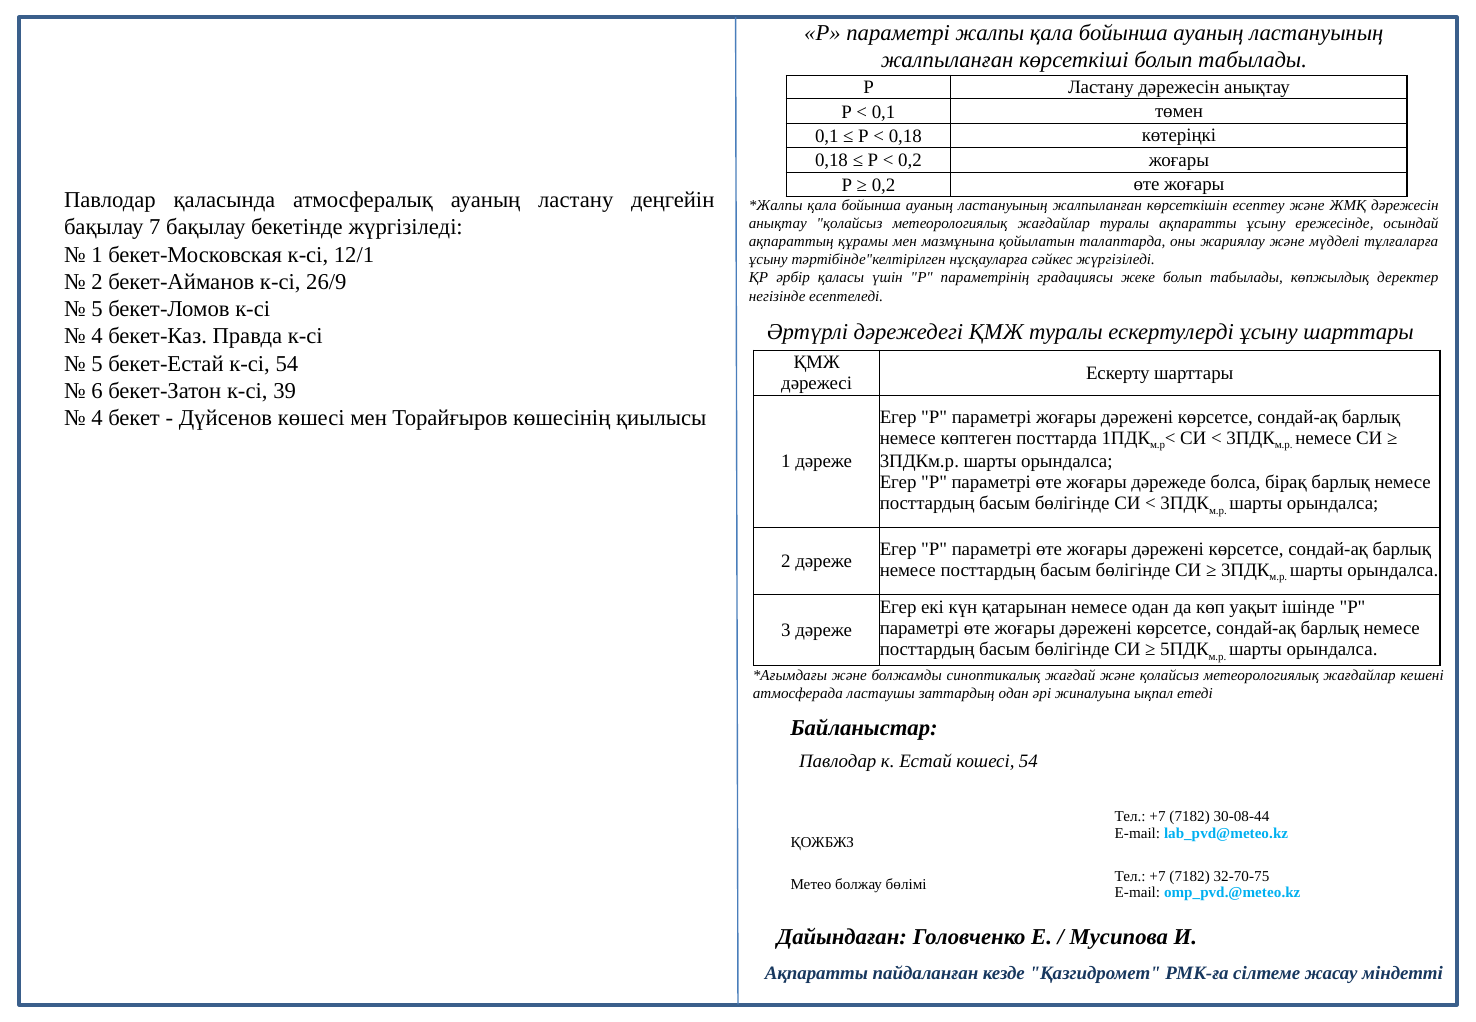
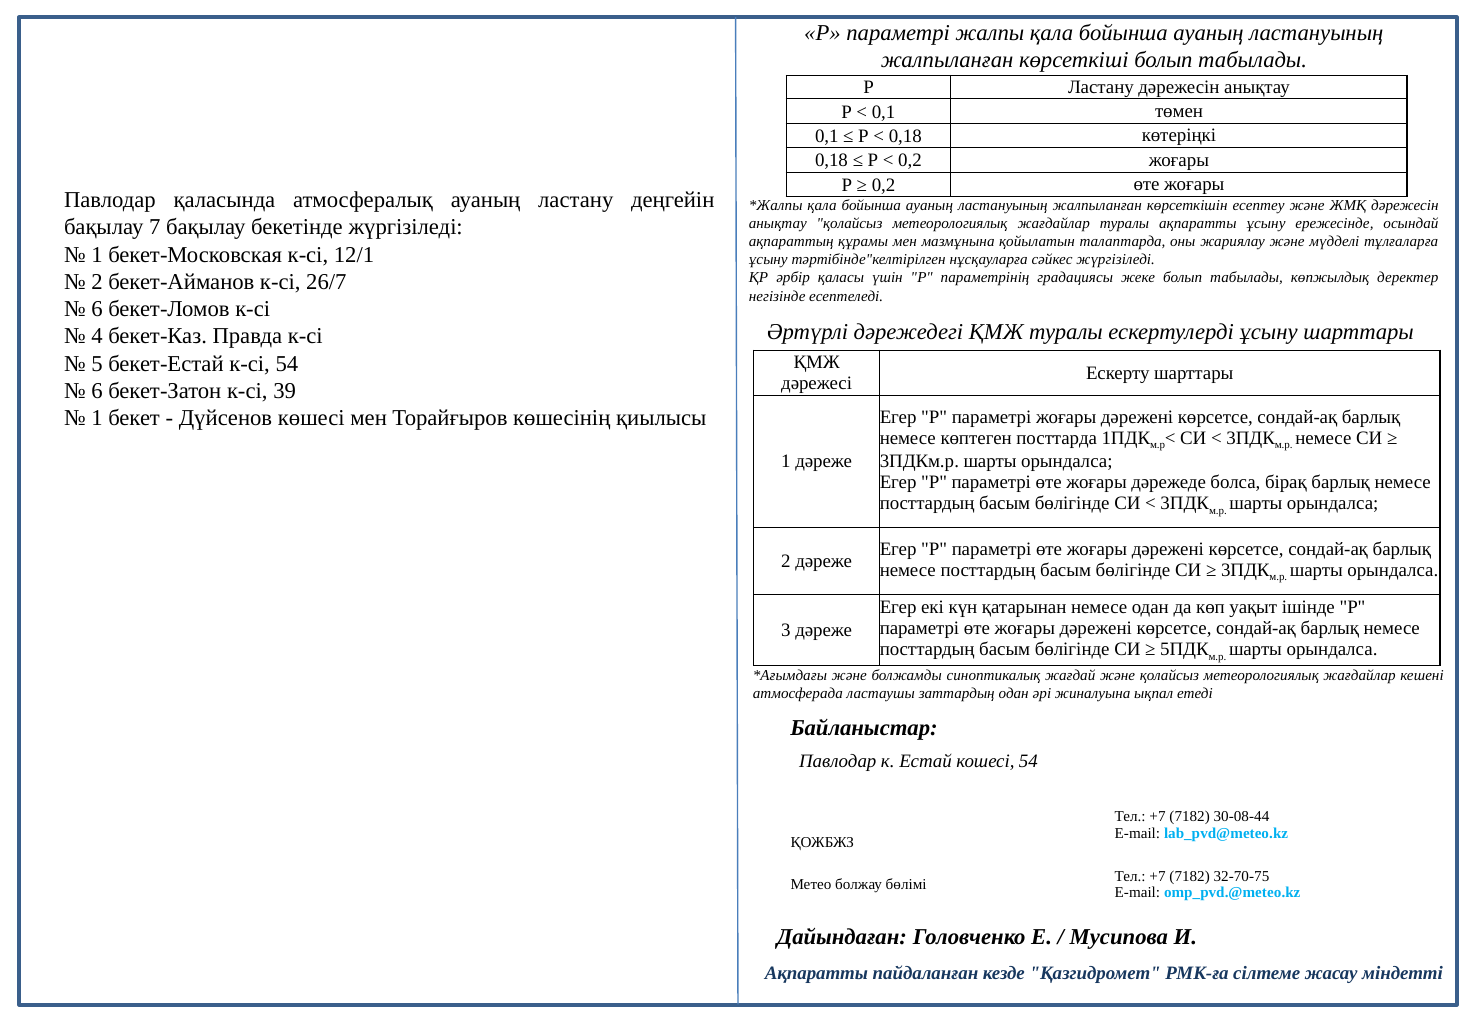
26/9: 26/9 -> 26/7 (326, 282)
5: 5 -> 6 (97, 309)
4: 4 -> 1 (97, 418)
